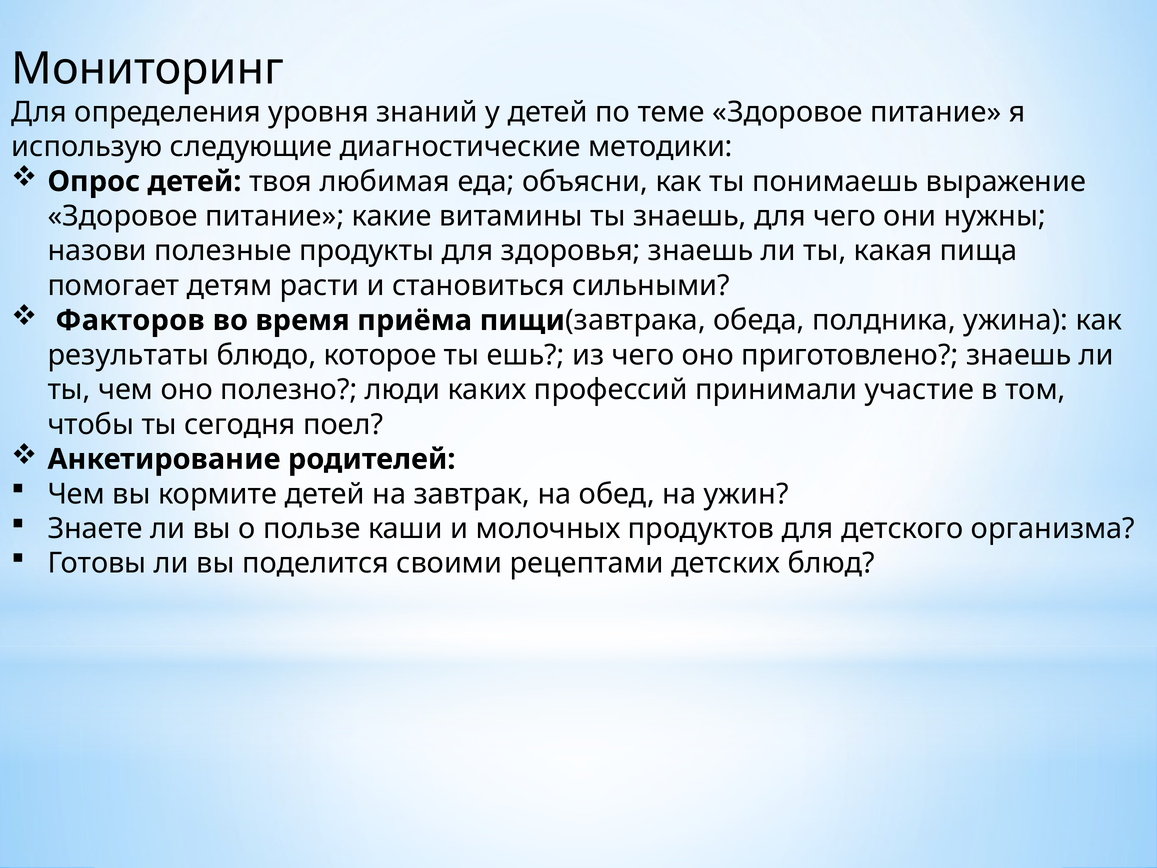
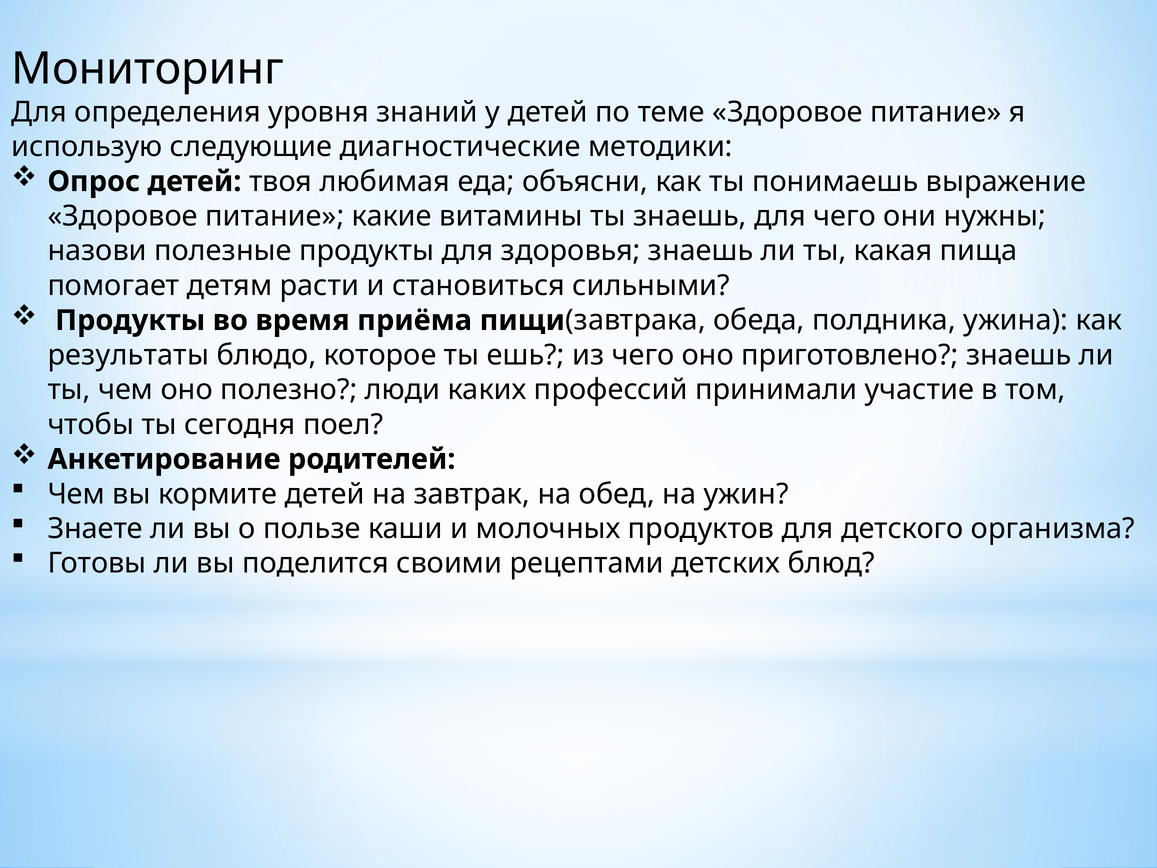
Факторов: Факторов -> Продукты (130, 320)
